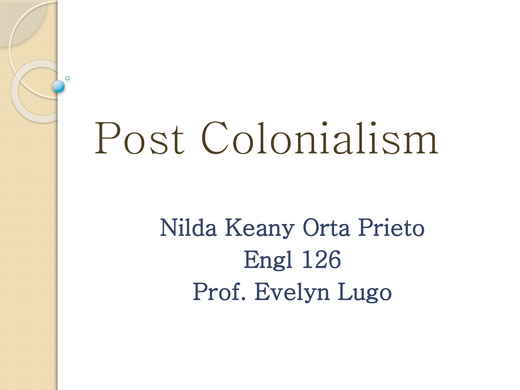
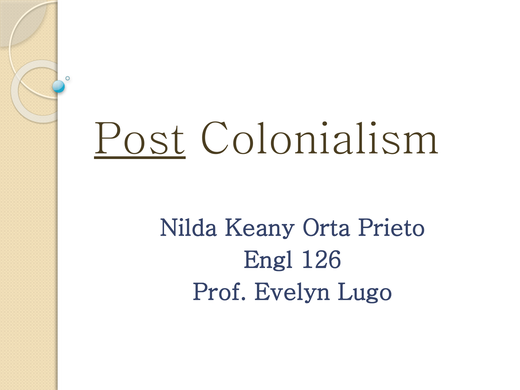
Post underline: none -> present (140, 139)
